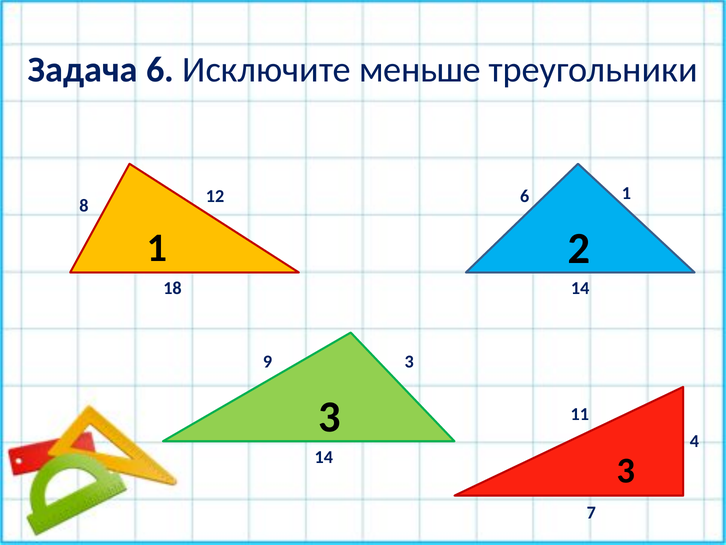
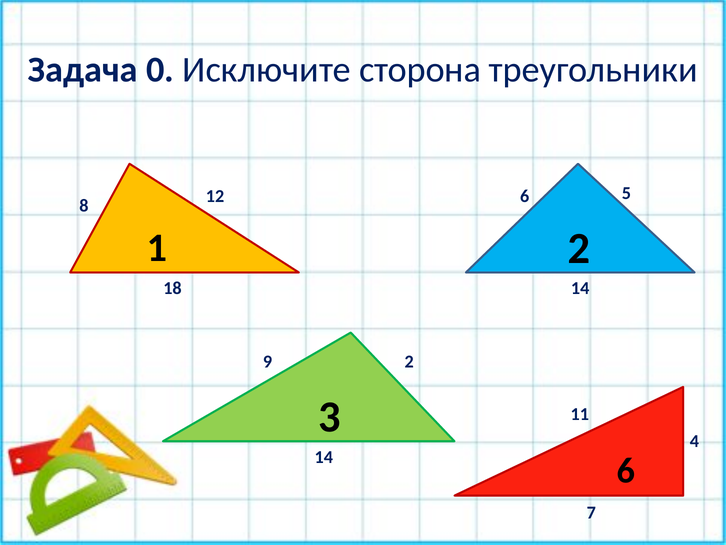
Задача 6: 6 -> 0 (160, 70)
меньше: меньше -> сторона (420, 70)
6 1: 1 -> 5 (626, 193)
9 3: 3 -> 2 (409, 362)
3: 3 -> 6 (626, 471)
